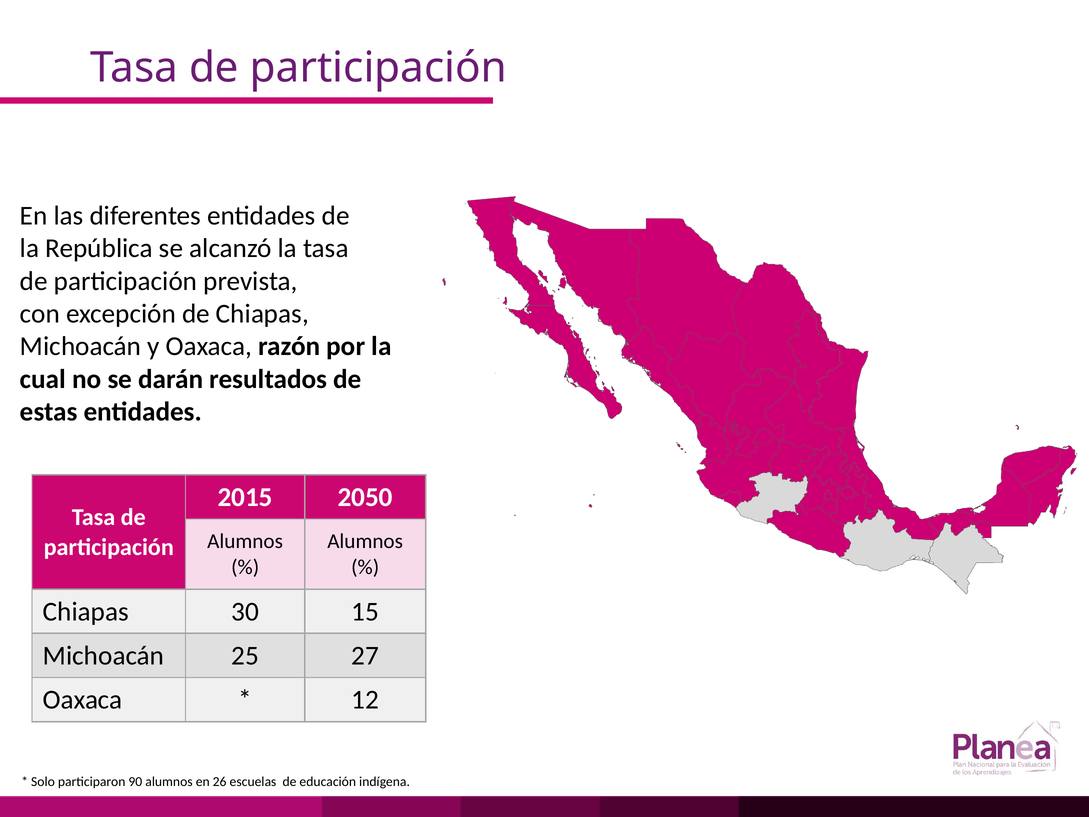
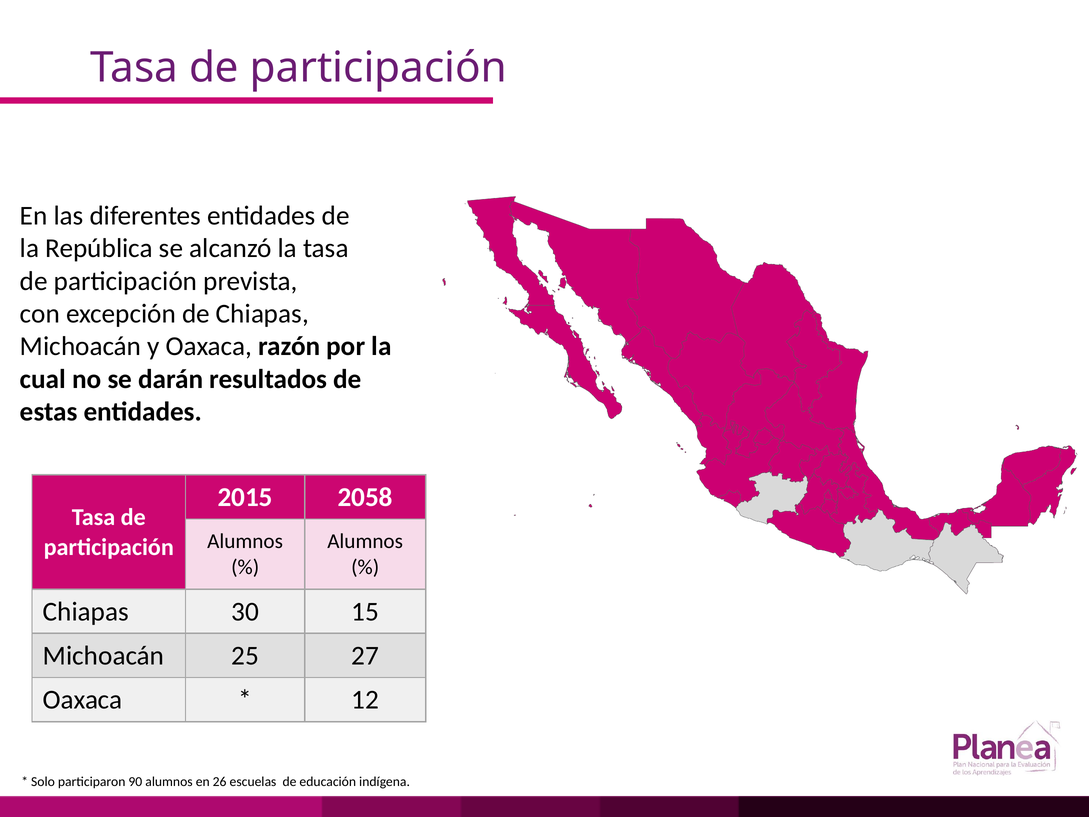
2050: 2050 -> 2058 (365, 497)
